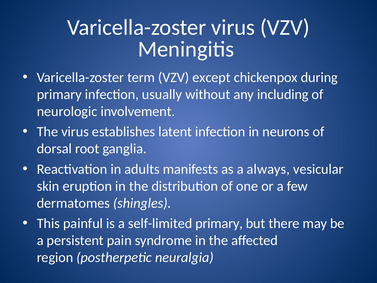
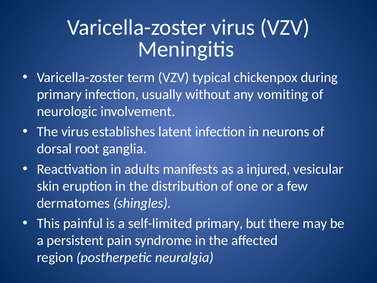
except: except -> typical (211, 77)
including: including -> vomiting (283, 94)
always: always -> injured (268, 169)
